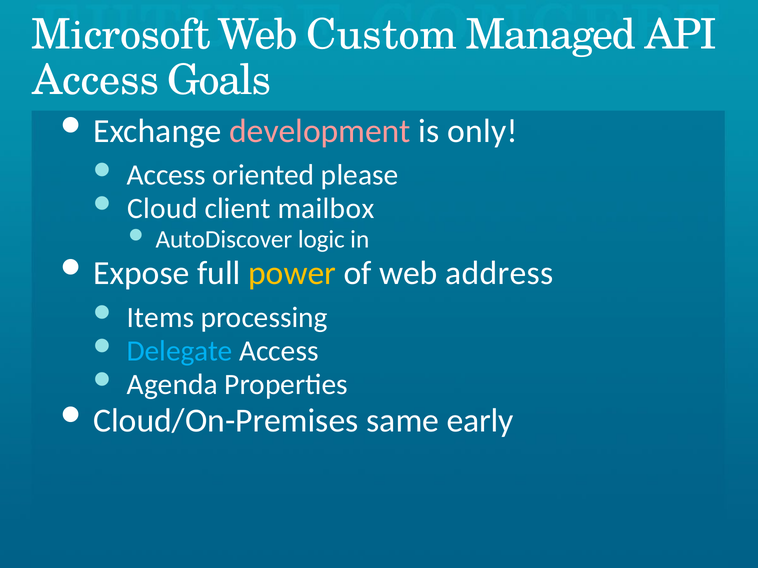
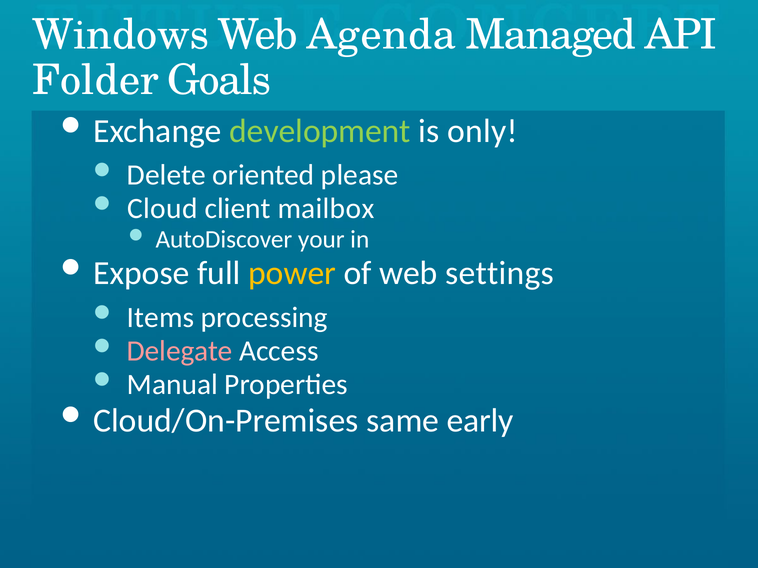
Microsoft: Microsoft -> Windows (121, 35)
Custom: Custom -> Agenda (381, 35)
Access: Access -> Folder (95, 81)
development colour: pink -> light green (320, 131)
Access: Access -> Delete (166, 175)
logic: logic -> your (321, 240)
address: address -> settings (500, 274)
Delegate colour: light blue -> pink (180, 351)
Agenda: Agenda -> Manual (172, 385)
